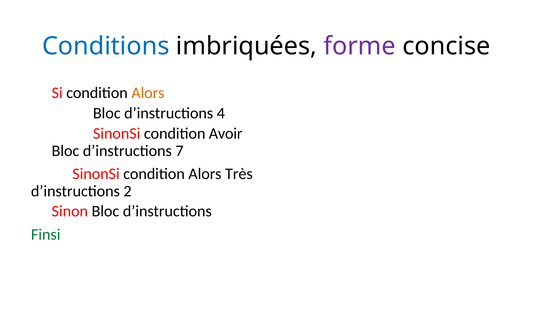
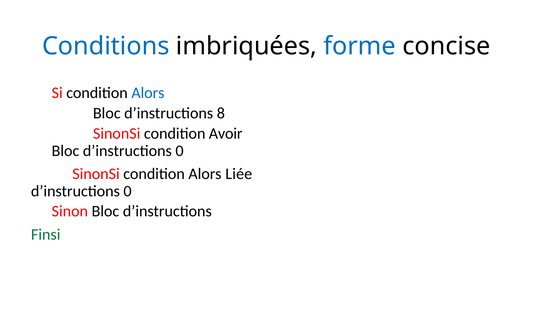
forme colour: purple -> blue (360, 46)
Alors colour: orange -> blue (148, 93)
4: 4 -> 8 (221, 113)
Bloc d’instructions 7: 7 -> 0 (180, 151)
Très: Très -> Liée (239, 174)
2: 2 -> 0 (128, 191)
